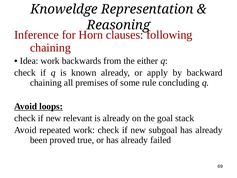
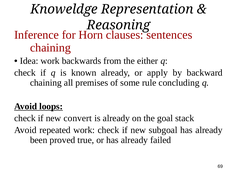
following: following -> sentences (169, 35)
relevant: relevant -> convert (78, 118)
